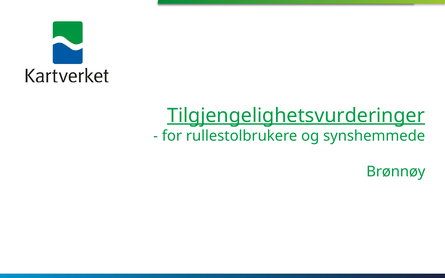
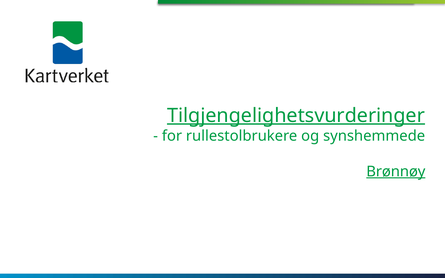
Brønnøy underline: none -> present (396, 172)
